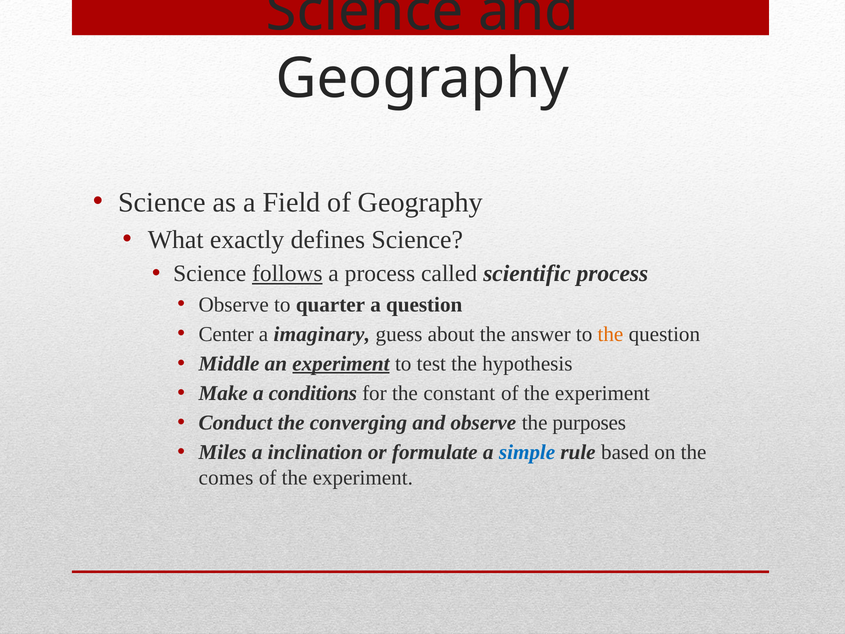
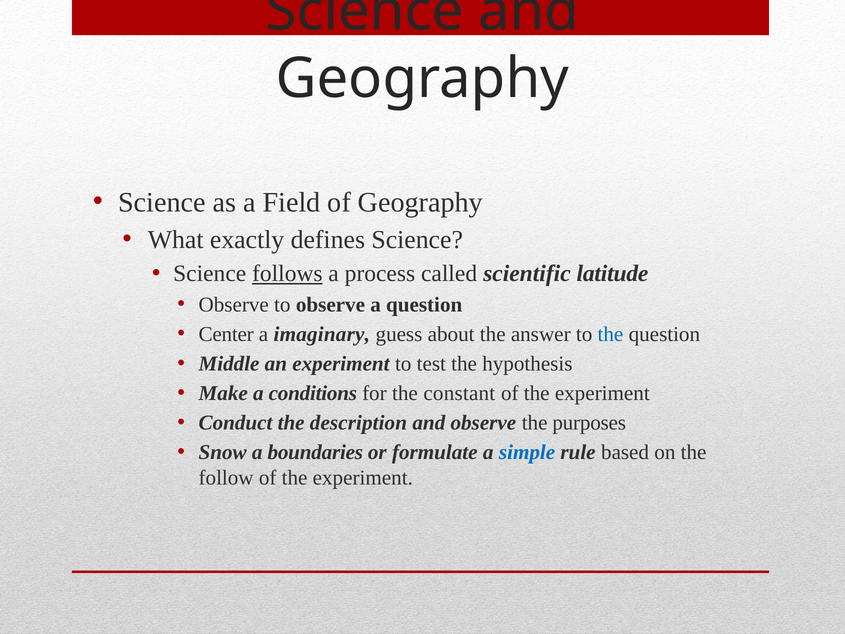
scientific process: process -> latitude (612, 274)
to quarter: quarter -> observe (330, 304)
the colour: orange -> blue (610, 334)
experiment underline: present -> none (341, 364)
converging: converging -> description (358, 423)
Miles: Miles -> Snow (223, 452)
inclination: inclination -> boundaries (315, 452)
comes: comes -> follow (226, 478)
